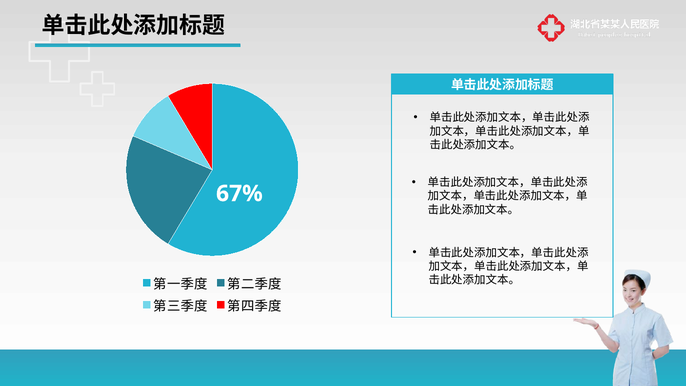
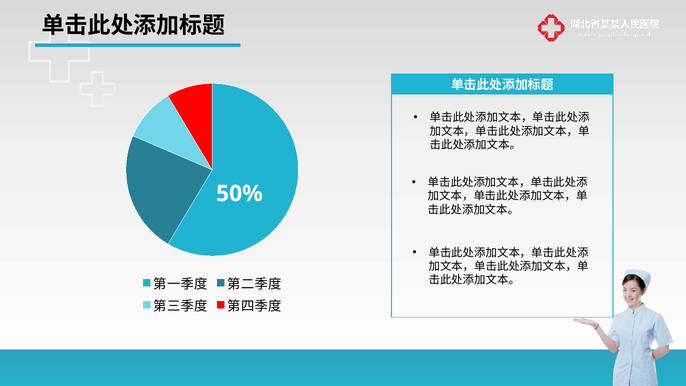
67%: 67% -> 50% (239, 194)
